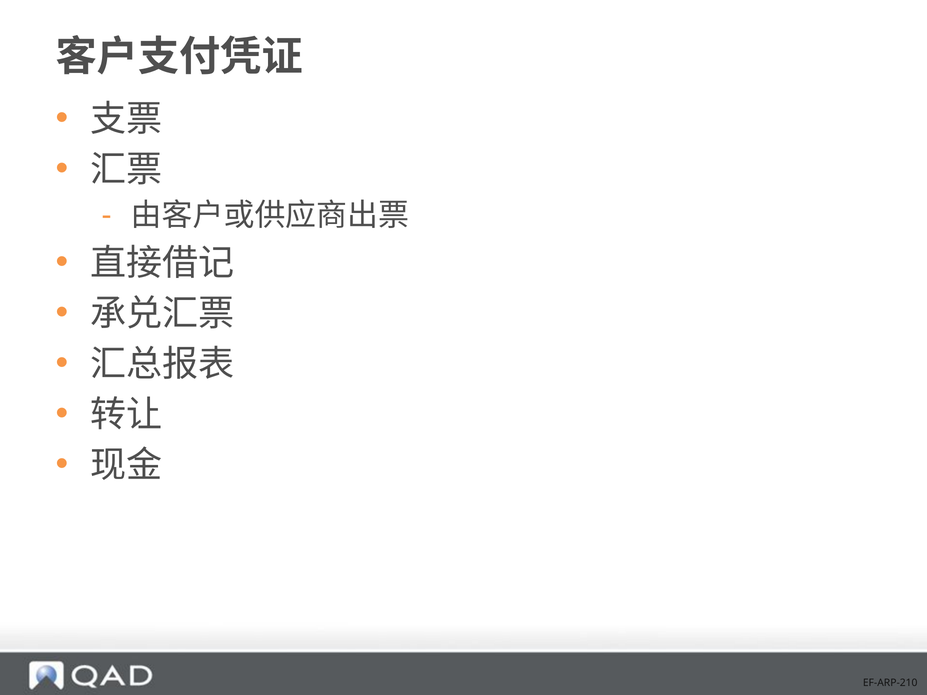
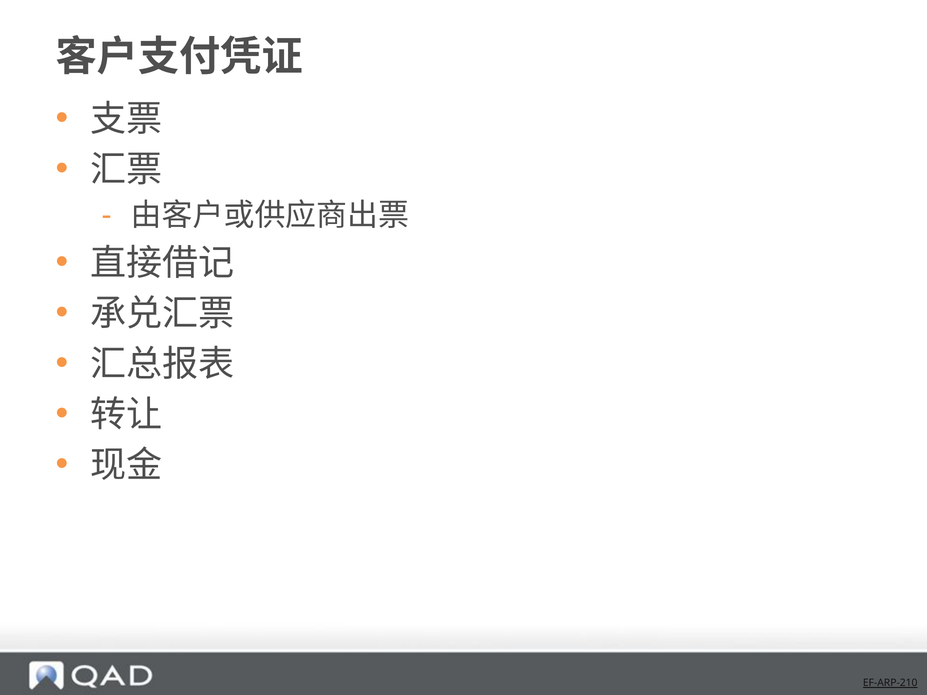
EF-ARP-210 underline: none -> present (890, 683)
